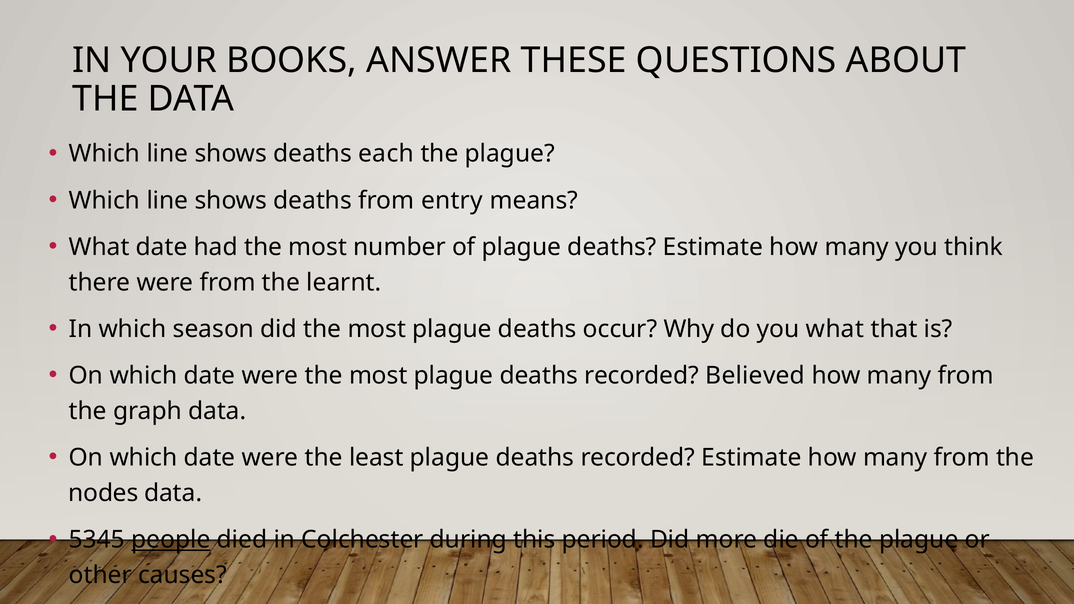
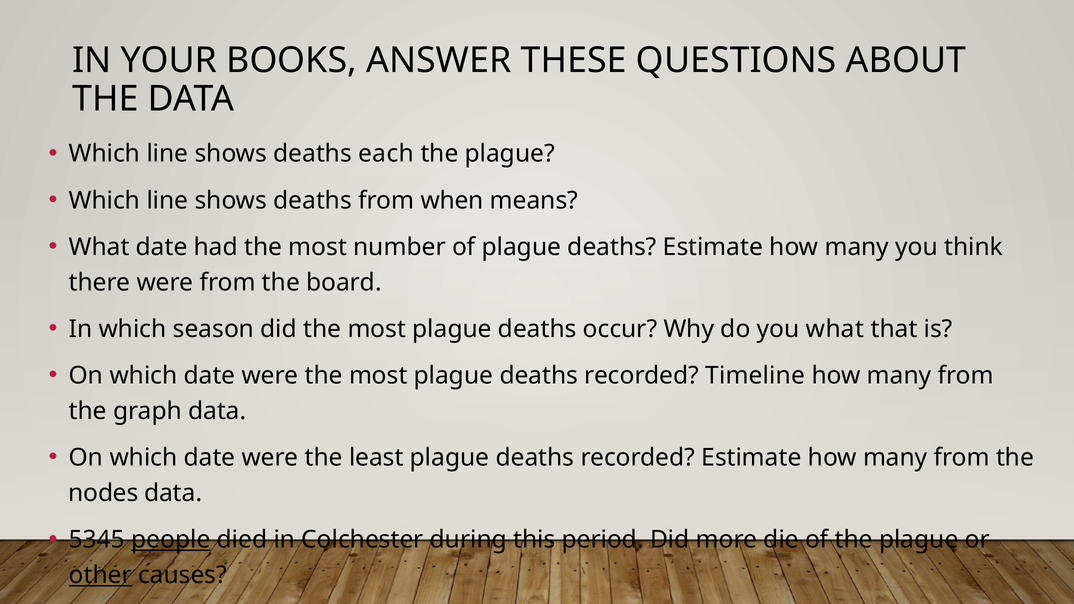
entry: entry -> when (452, 200)
learnt: learnt -> board (344, 283)
Believed: Believed -> Timeline (755, 376)
other underline: none -> present (100, 575)
